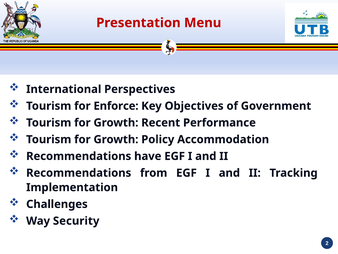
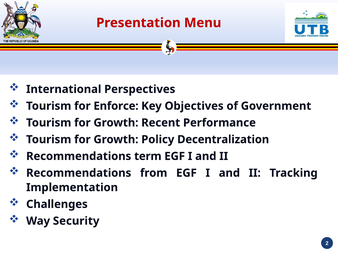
Accommodation: Accommodation -> Decentralization (223, 139)
have: have -> term (148, 156)
